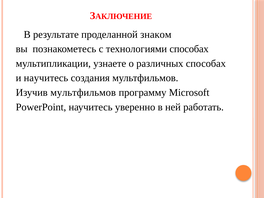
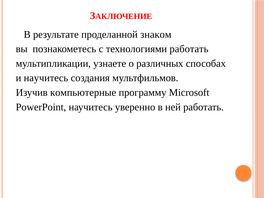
технологиями способах: способах -> работать (189, 49)
Изучив мультфильмов: мультфильмов -> компьютерные (83, 93)
